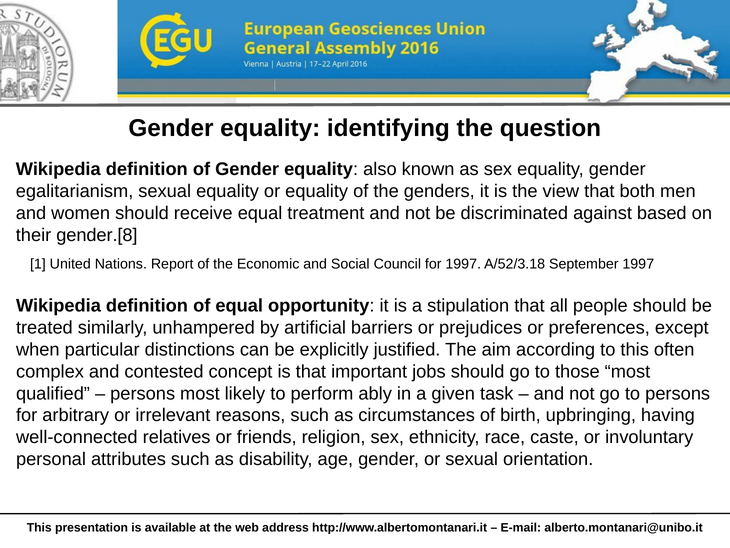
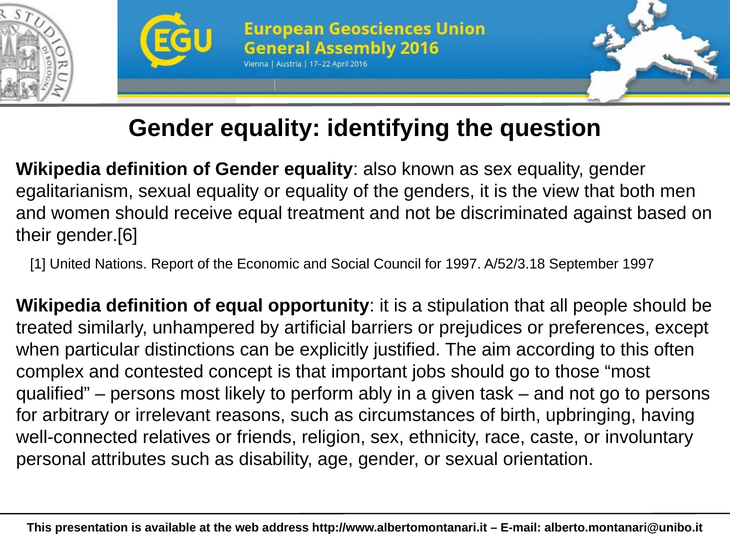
gender.[8: gender.[8 -> gender.[6 (97, 235)
